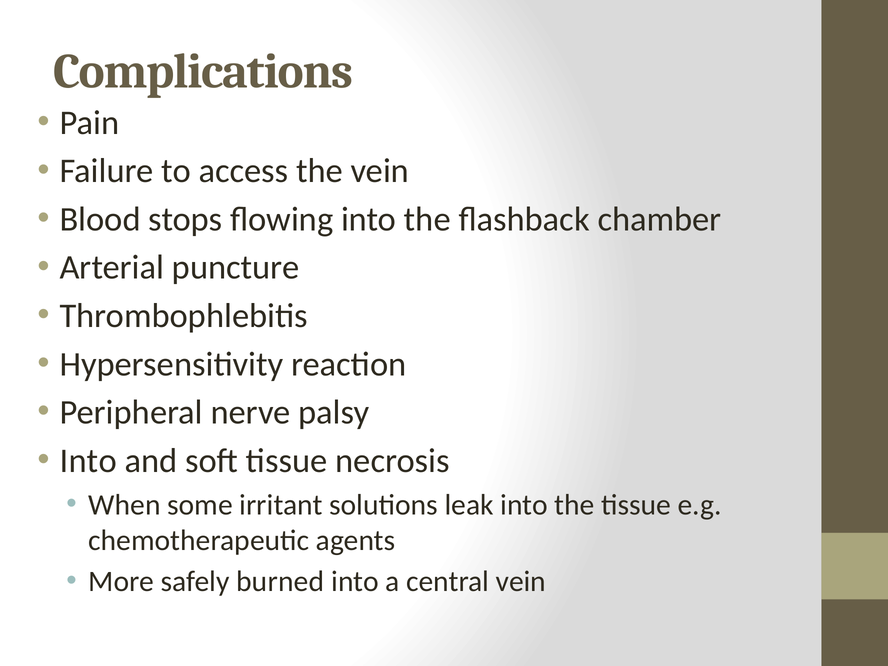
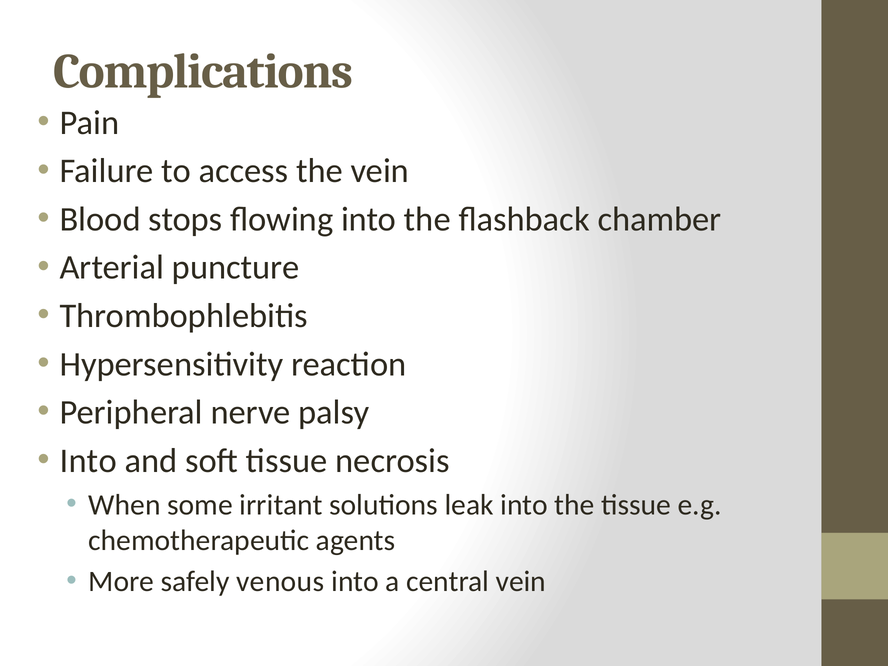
burned: burned -> venous (280, 582)
